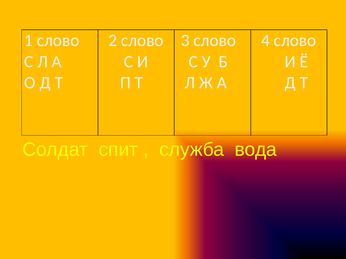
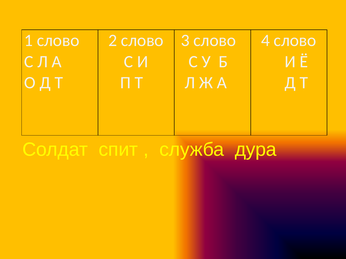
вода: вода -> дура (256, 150)
